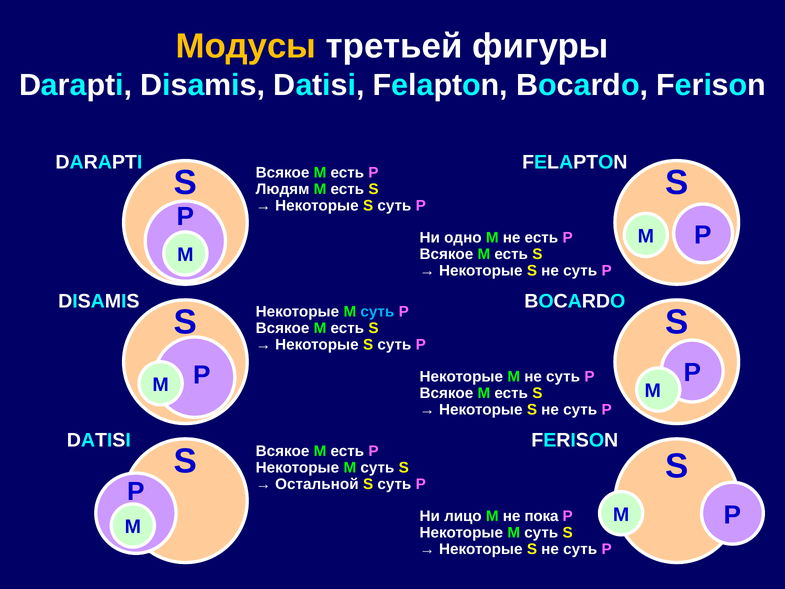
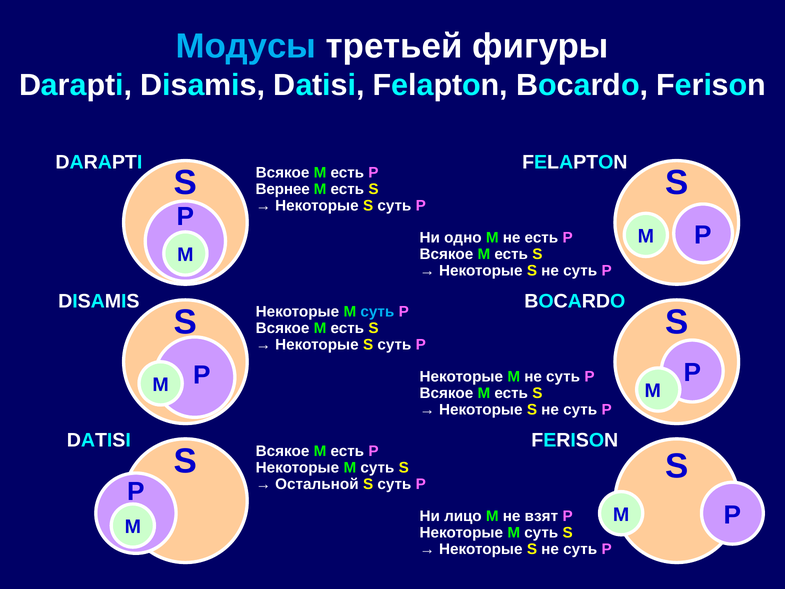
Модусы colour: yellow -> light blue (246, 46)
Людям: Людям -> Вернее (283, 189)
пока: пока -> взят (541, 516)
